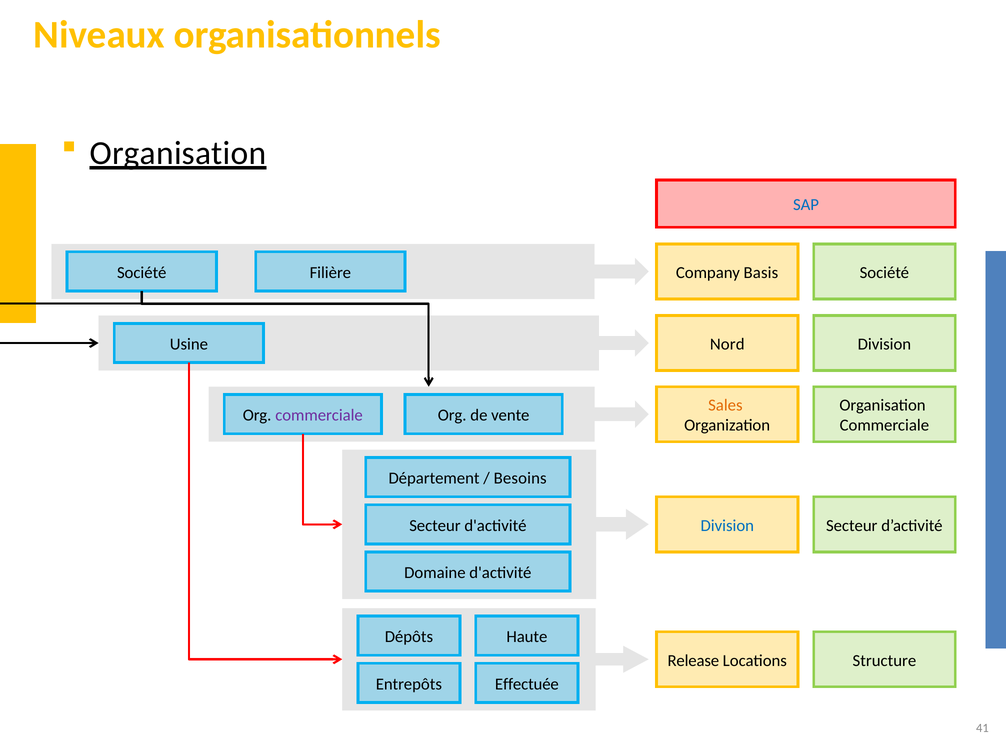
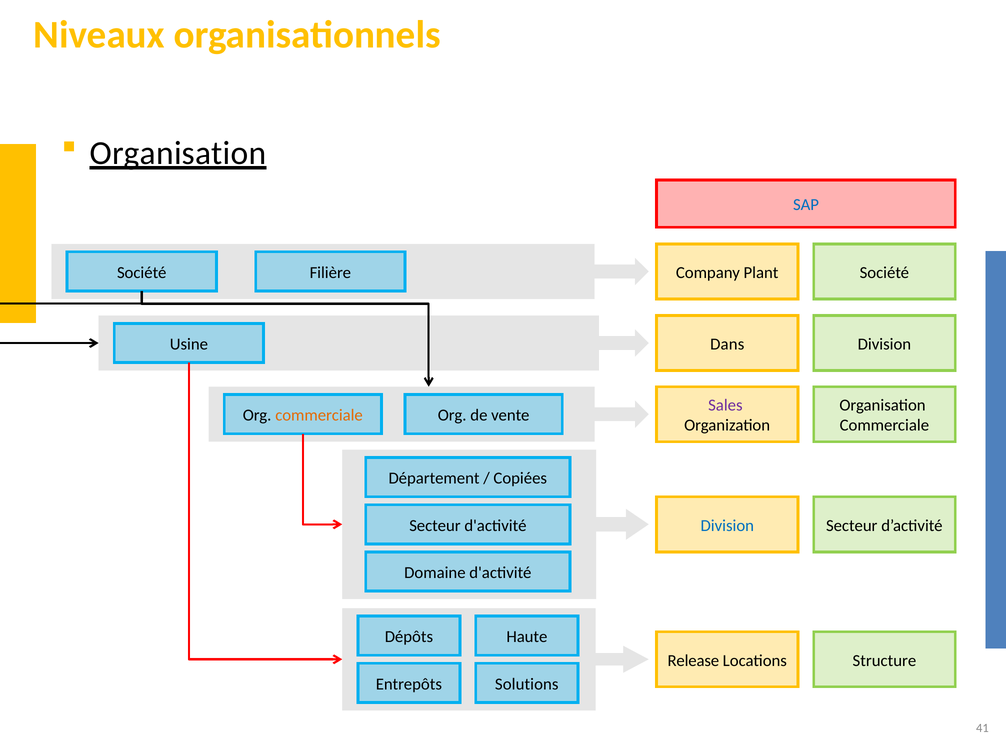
Basis: Basis -> Plant (761, 272)
Nord: Nord -> Dans (727, 344)
Sales colour: orange -> purple (725, 405)
commerciale colour: purple -> orange (319, 415)
Besoins: Besoins -> Copiées (520, 478)
Effectuée: Effectuée -> Solutions (527, 684)
